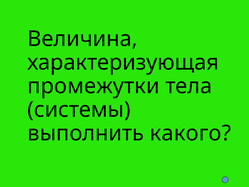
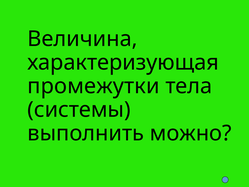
какого: какого -> можно (191, 133)
